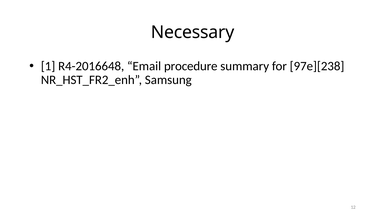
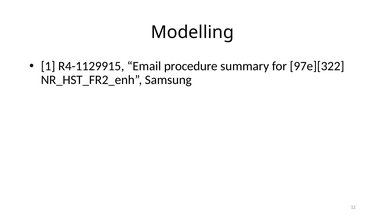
Necessary: Necessary -> Modelling (192, 32)
R4-2016648: R4-2016648 -> R4-1129915 (91, 66)
97e][238: 97e][238 -> 97e][322 (317, 66)
